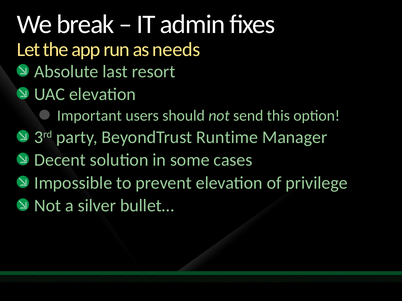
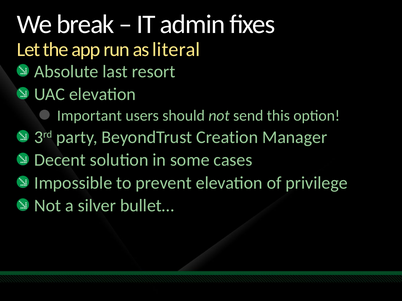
needs: needs -> literal (176, 50)
Runtime: Runtime -> Creation (227, 137)
